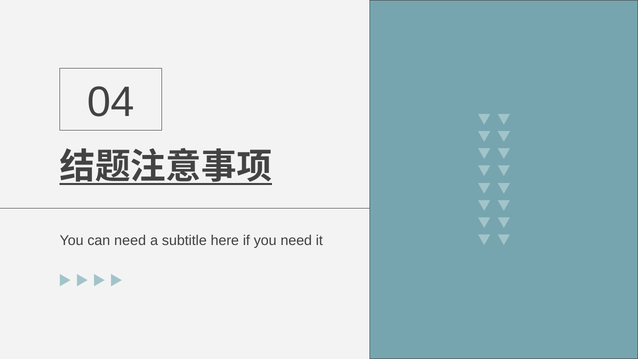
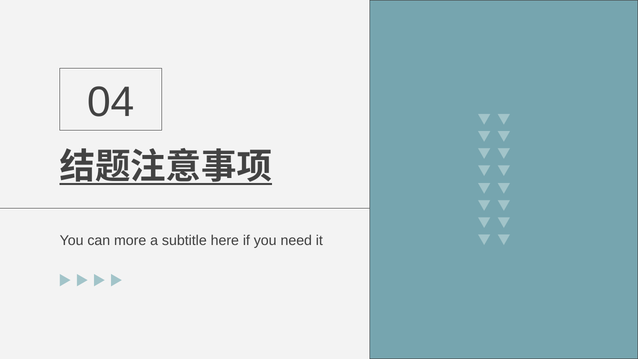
can need: need -> more (130, 240)
